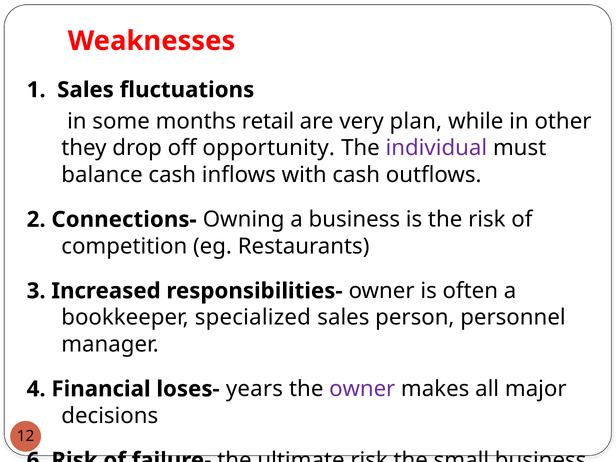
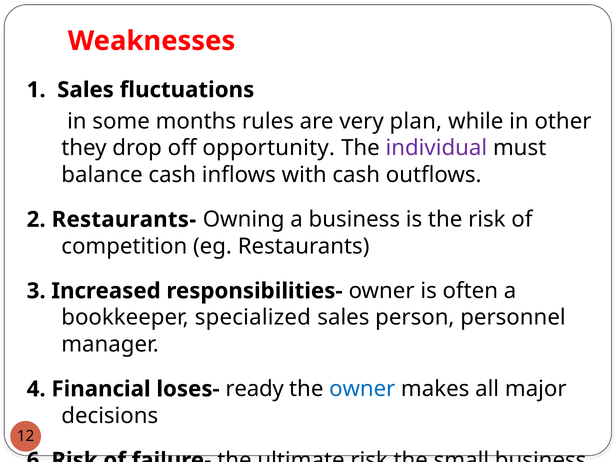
retail: retail -> rules (268, 121)
Connections-: Connections- -> Restaurants- (124, 220)
years: years -> ready (255, 389)
owner colour: purple -> blue (362, 389)
